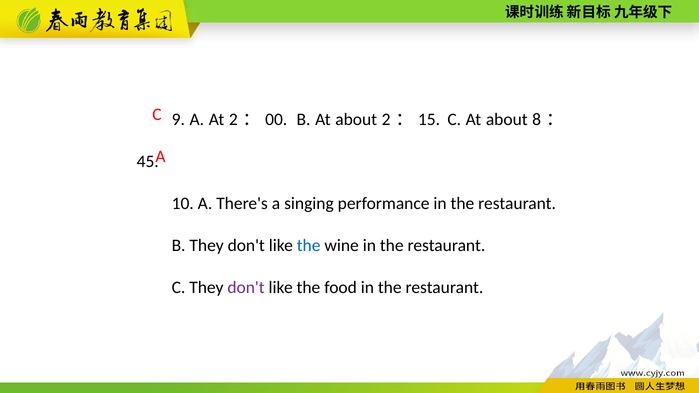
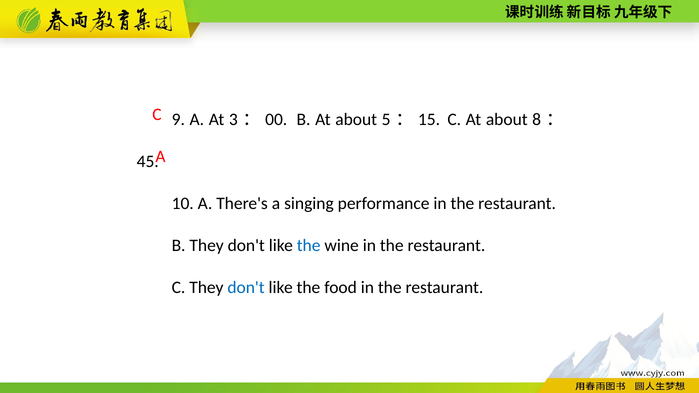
At 2: 2 -> 3 (233, 120)
about 2: 2 -> 5 (386, 120)
don't colour: purple -> blue (246, 287)
